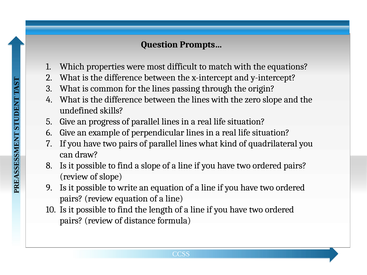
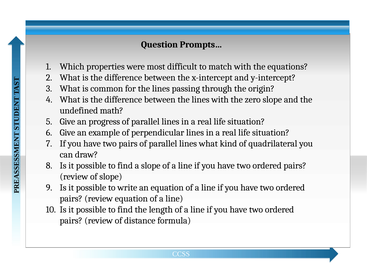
skills: skills -> math (112, 111)
